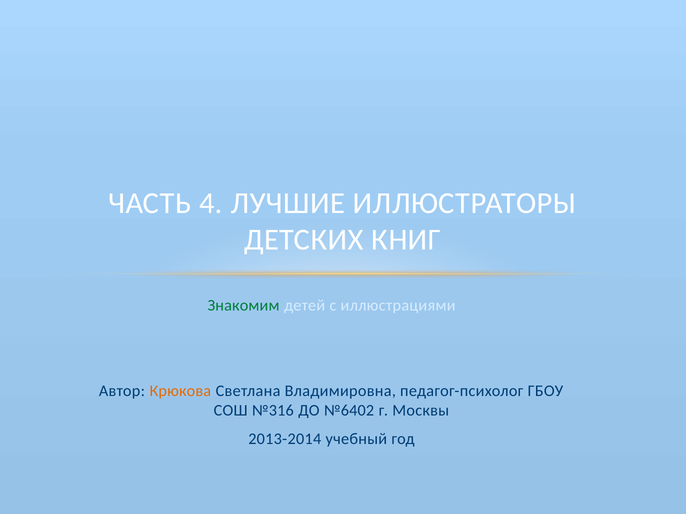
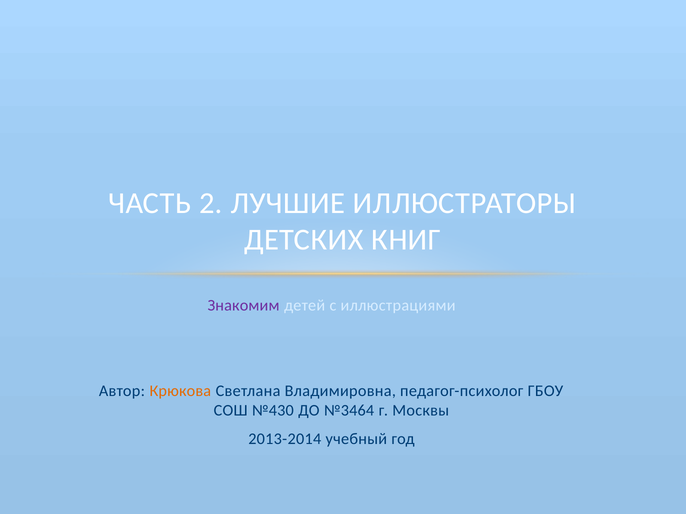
4: 4 -> 2 (211, 203)
Знакомим colour: green -> purple (244, 306)
№316: №316 -> №430 (273, 411)
№6402: №6402 -> №3464 (349, 411)
